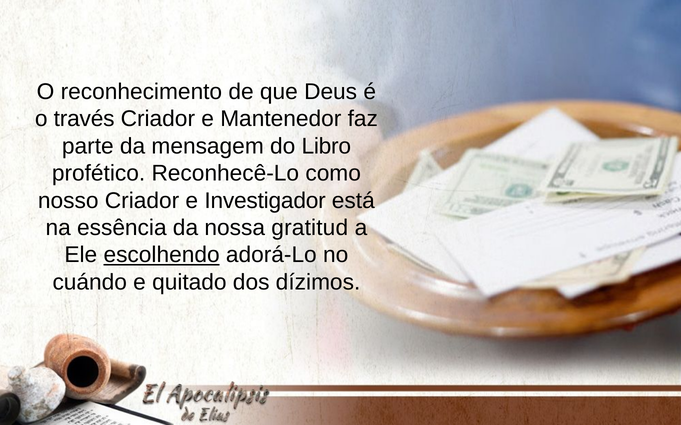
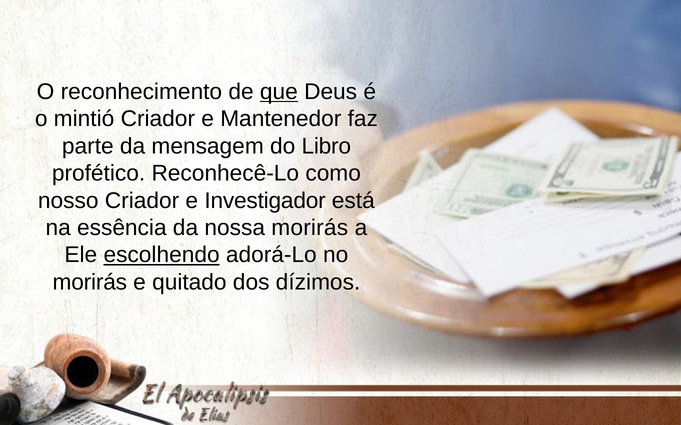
que underline: none -> present (279, 92)
través: través -> mintió (84, 119)
nossa gratitud: gratitud -> morirás (310, 228)
cuándo: cuándo -> morirás (90, 283)
